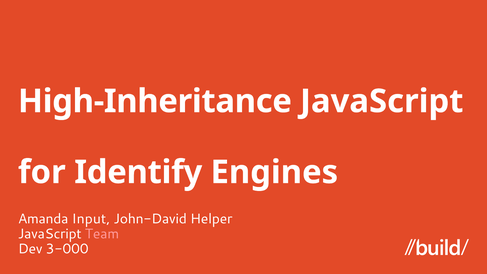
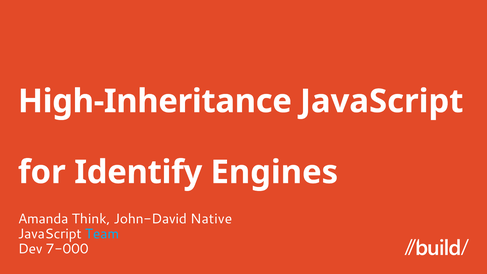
Input: Input -> Think (91, 219)
Helper: Helper -> Native (211, 219)
Team colour: pink -> light blue (102, 234)
3-000: 3-000 -> 7-000 (67, 249)
